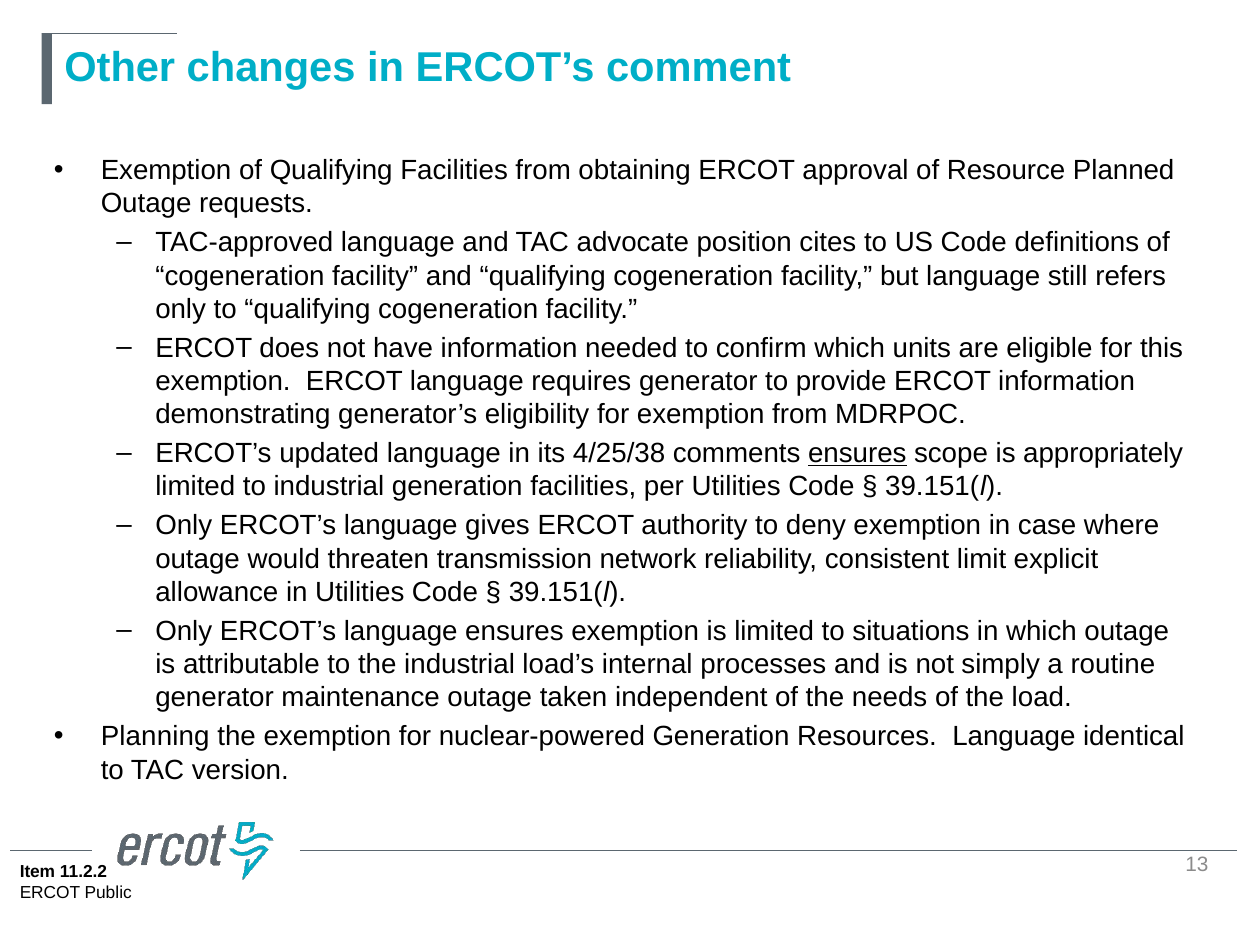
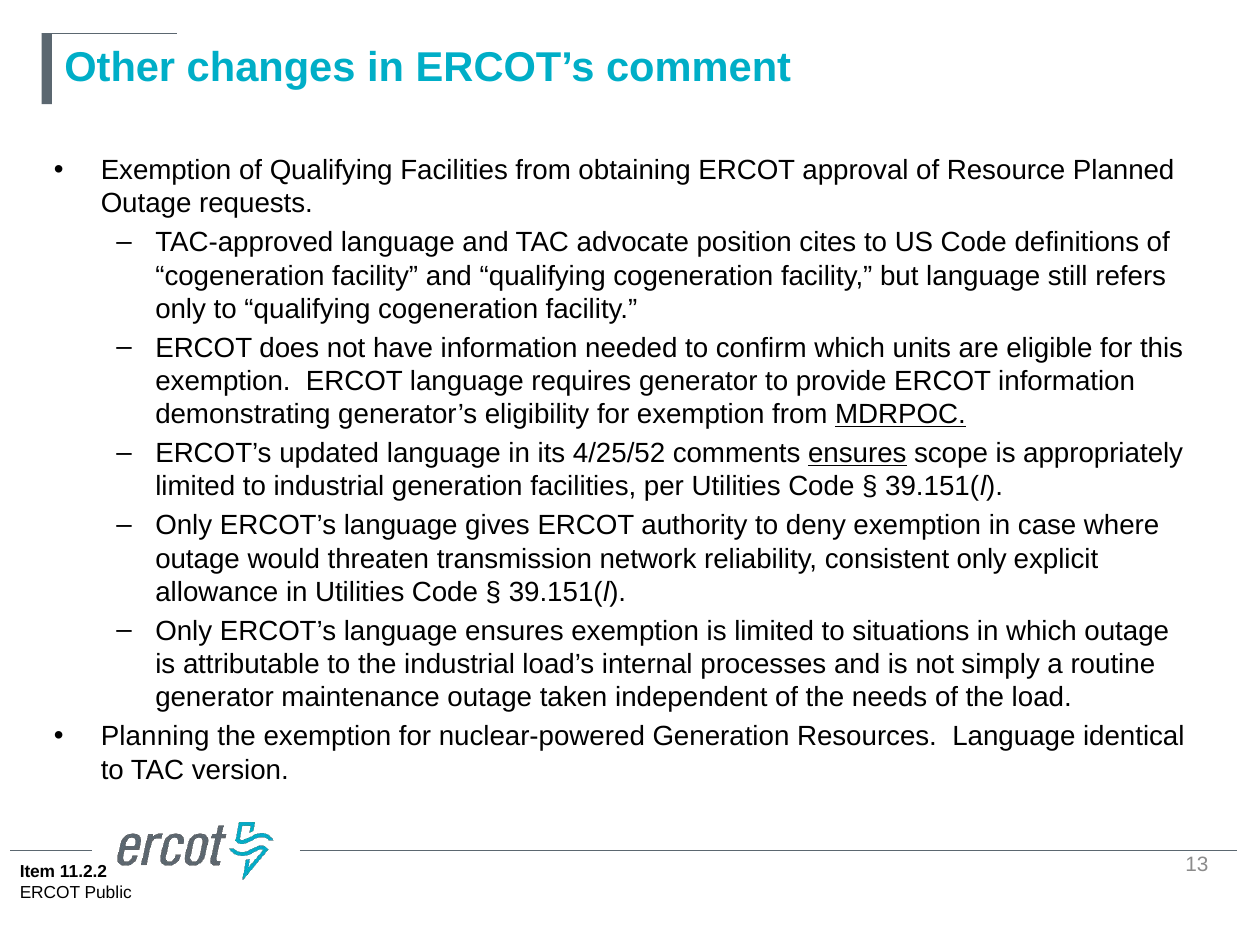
MDRPOC underline: none -> present (900, 415)
4/25/38: 4/25/38 -> 4/25/52 (619, 453)
consistent limit: limit -> only (982, 559)
